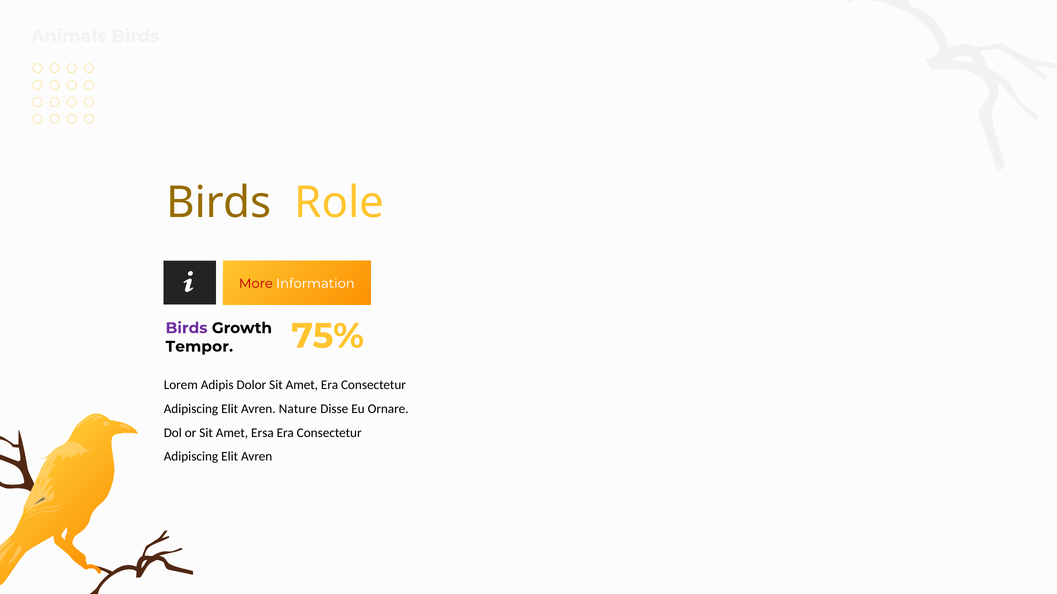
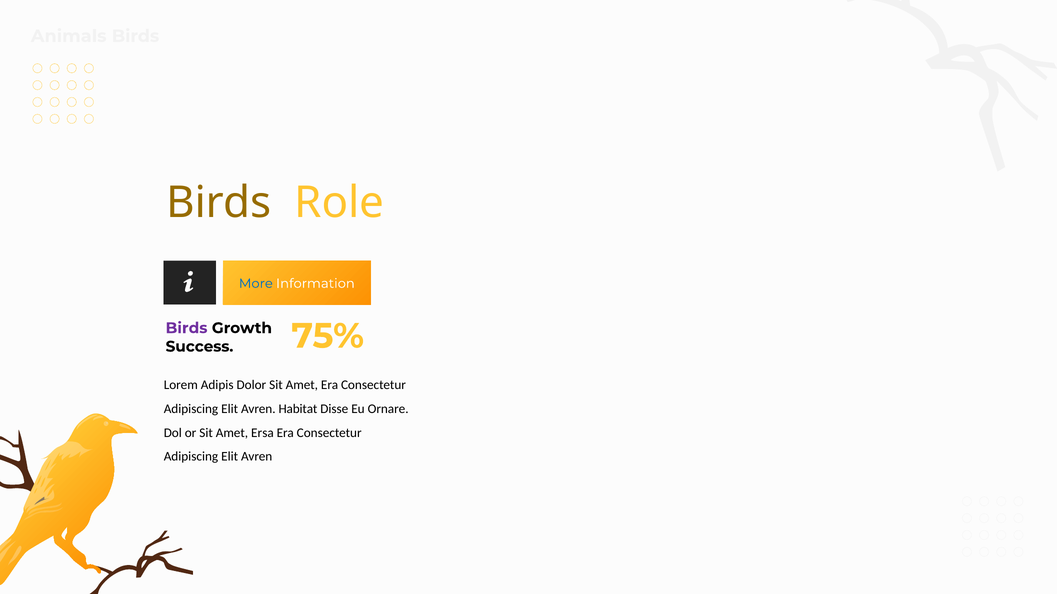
More colour: red -> blue (256, 284)
Tempor: Tempor -> Success (199, 347)
Nature: Nature -> Habitat (298, 409)
